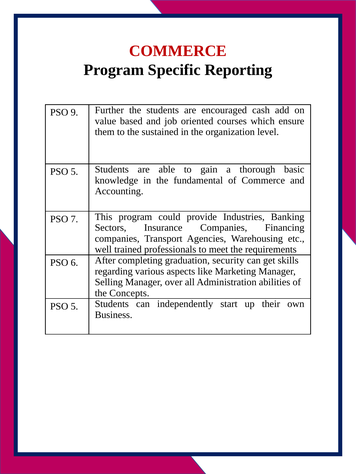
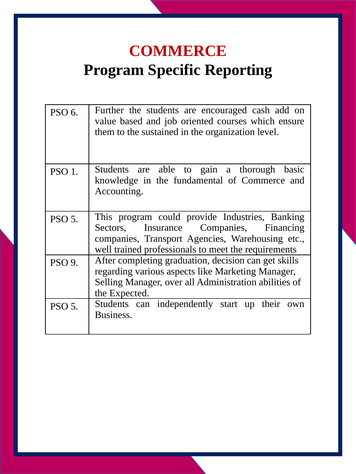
9: 9 -> 6 (74, 113)
5: 5 -> 1 (74, 172)
7: 7 -> 5 (74, 219)
6: 6 -> 9 (74, 263)
security: security -> decision (228, 261)
Concepts: Concepts -> Expected (129, 293)
